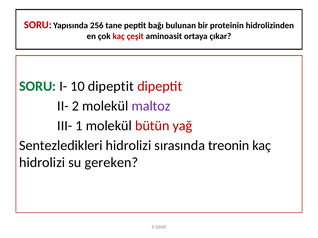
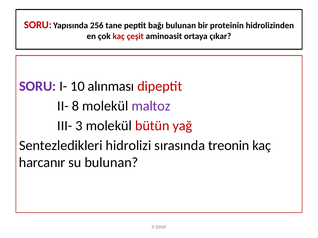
SORU colour: green -> purple (38, 87)
10 dipeptit: dipeptit -> alınması (111, 87)
2: 2 -> 8 (75, 106)
1: 1 -> 3 (79, 126)
hidrolizi: hidrolizi -> harcanır (42, 163)
su gereken: gereken -> bulunan (111, 163)
